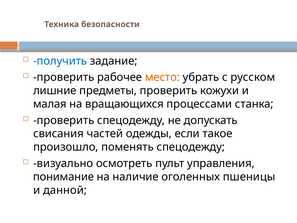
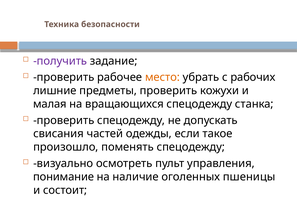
получить colour: blue -> purple (60, 61)
русском: русском -> рабочих (253, 77)
вращающихся процессами: процессами -> спецодежду (199, 104)
данной: данной -> состоит (65, 190)
